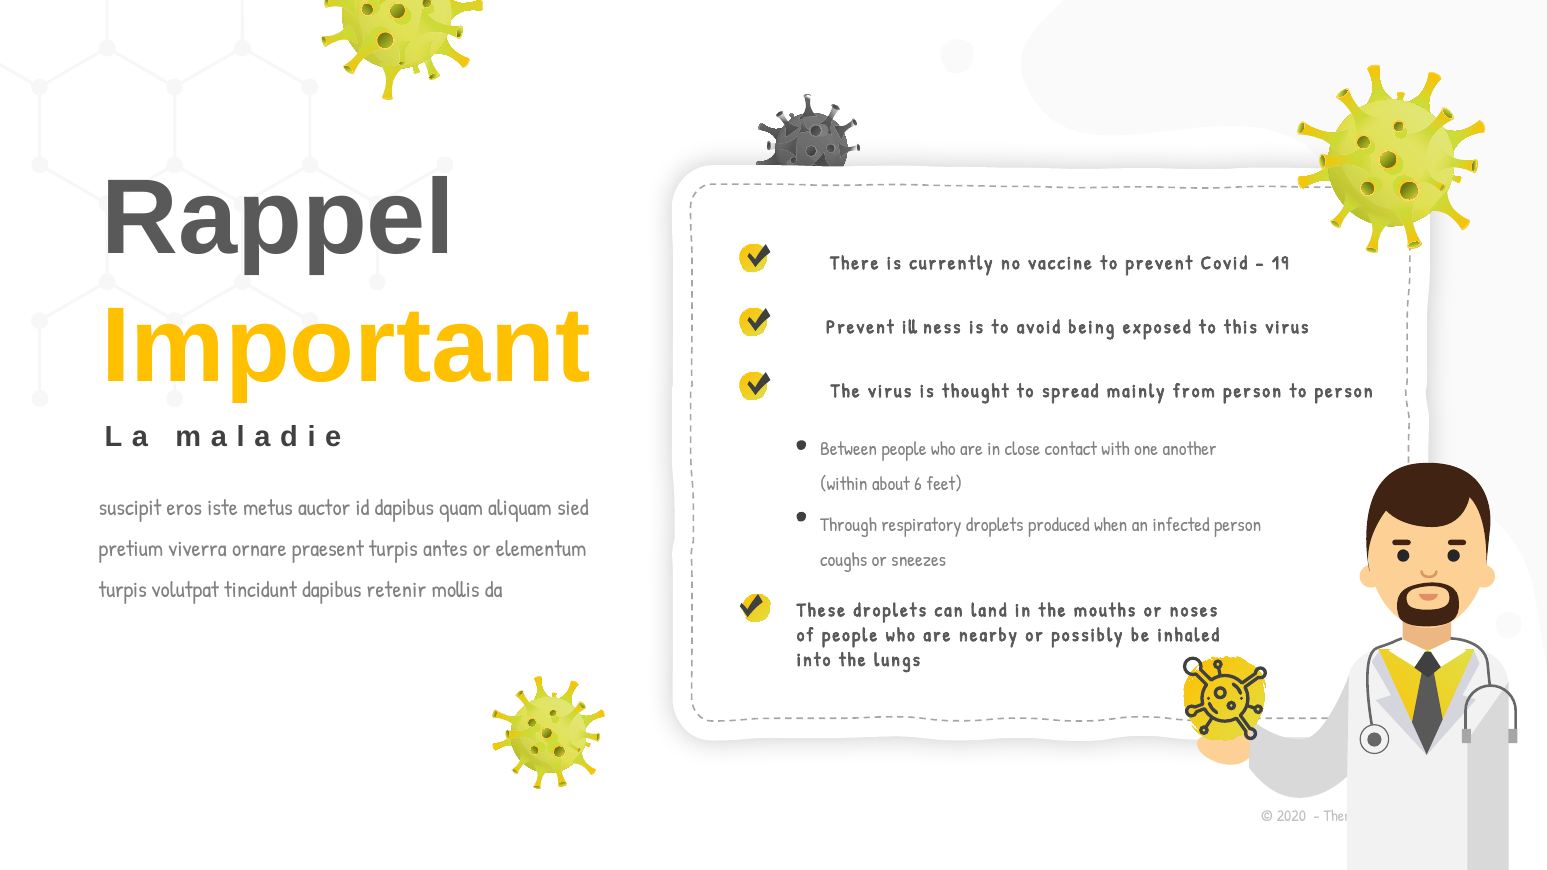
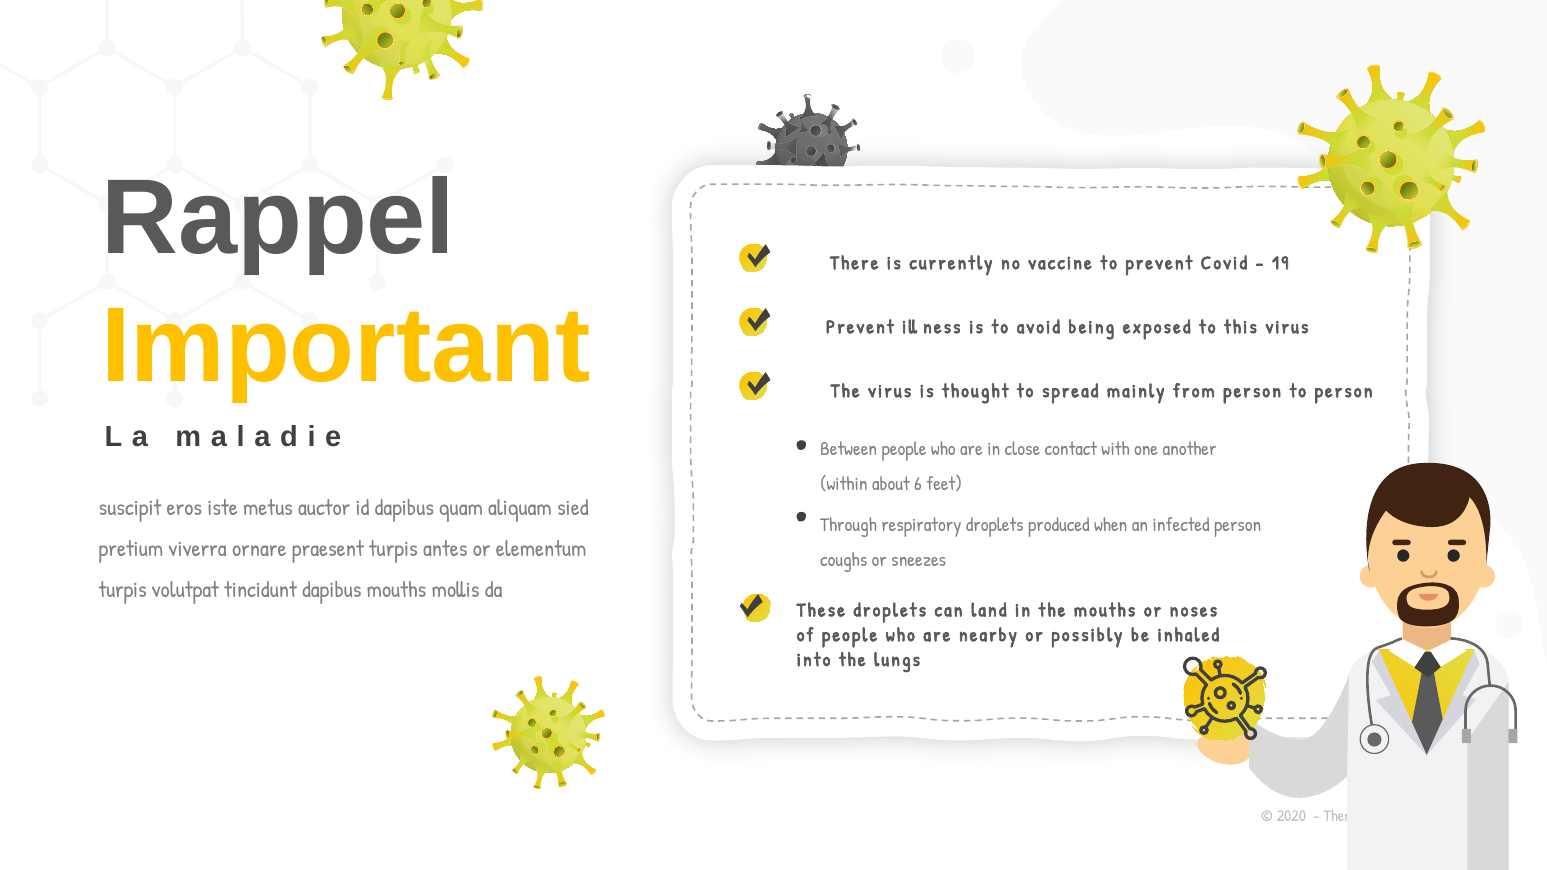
dapibus retenir: retenir -> mouths (396, 590)
